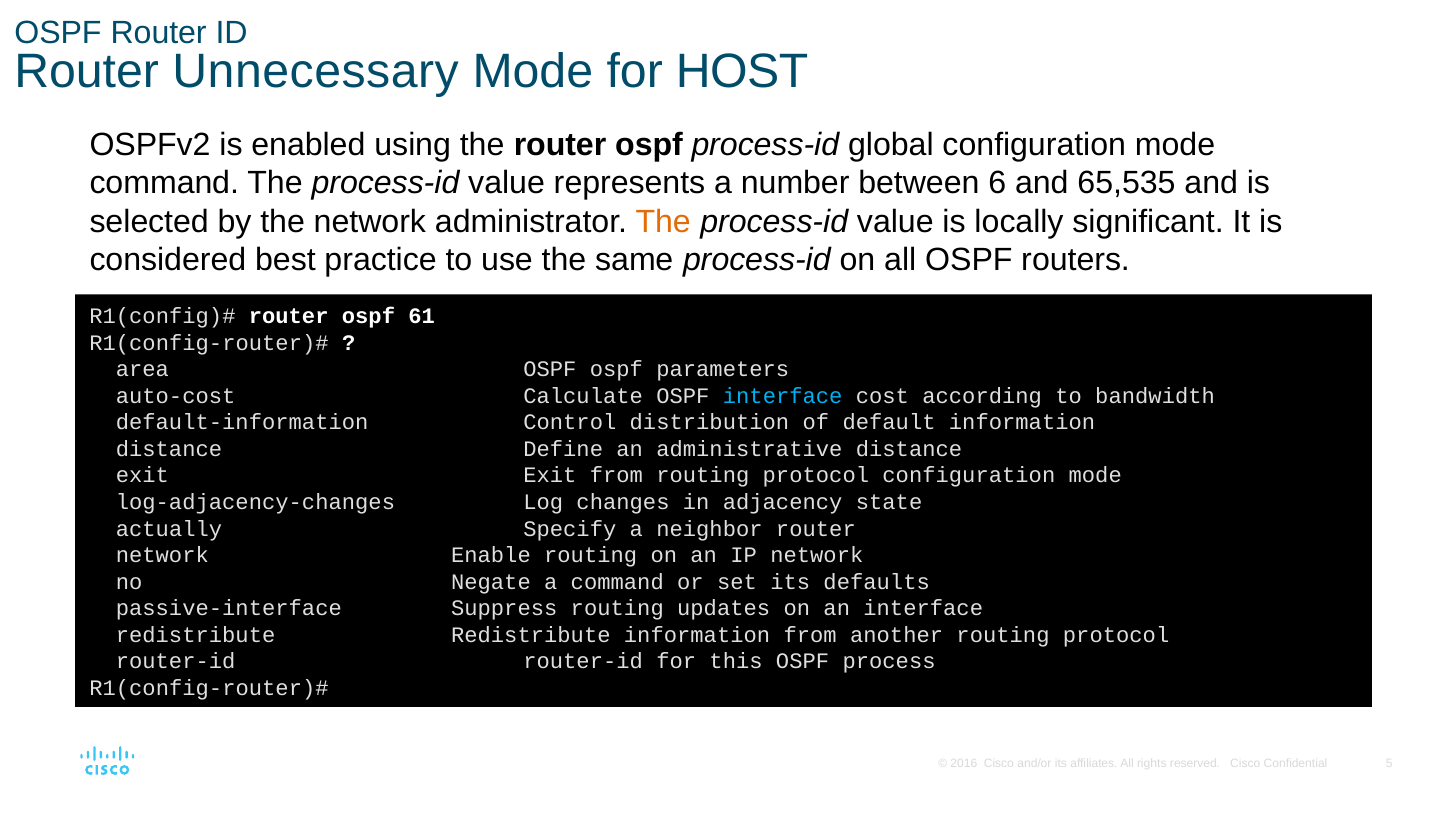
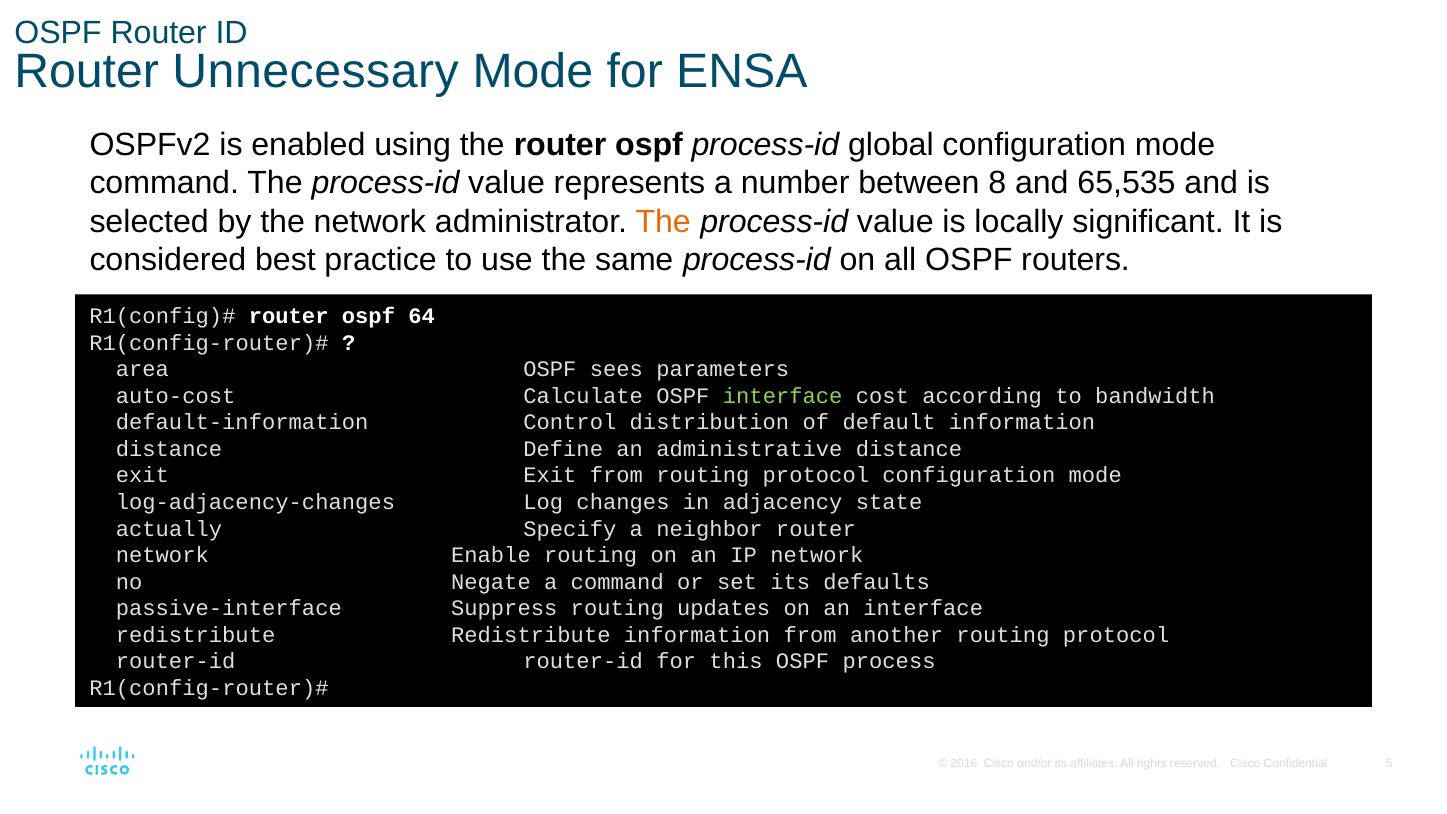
HOST: HOST -> ENSA (742, 71)
6: 6 -> 8 (997, 183)
61: 61 -> 64 (422, 316)
OSPF ospf: ospf -> sees (616, 369)
interface colour: light blue -> light green (783, 396)
